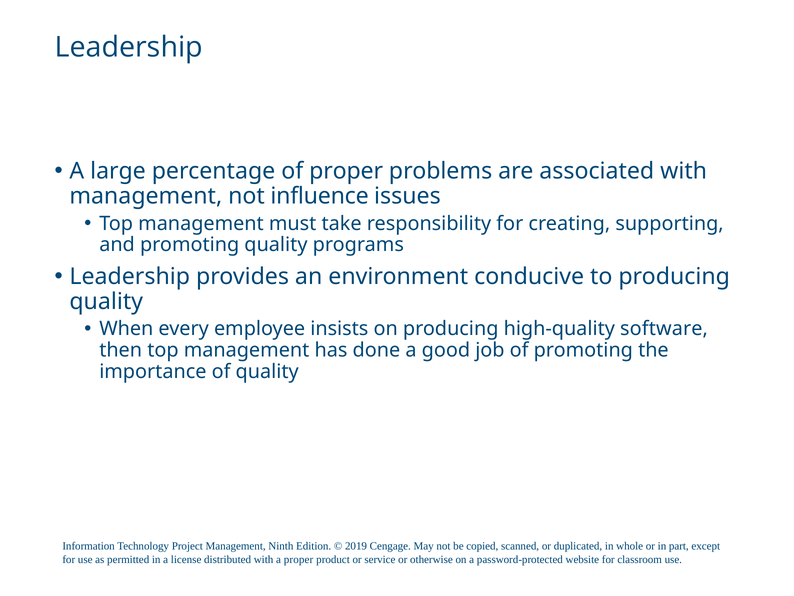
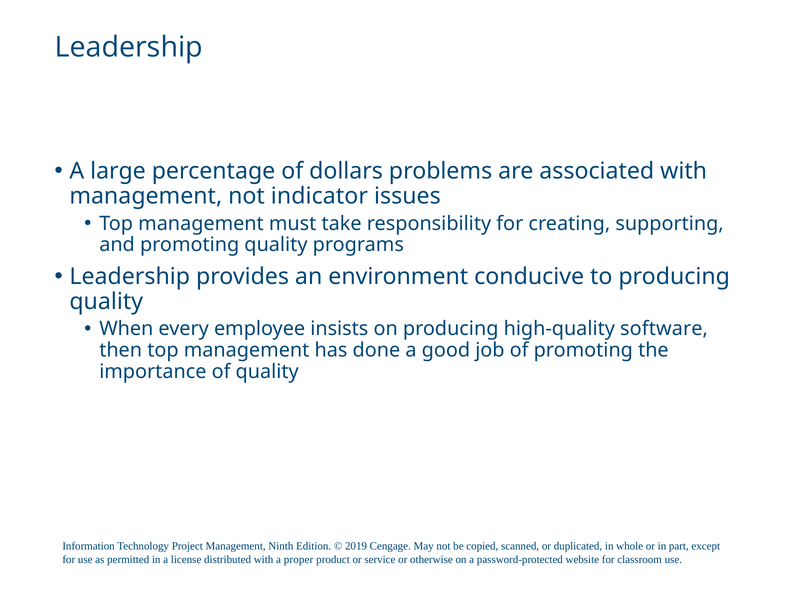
of proper: proper -> dollars (346, 171)
influence: influence -> indicator (319, 196)
